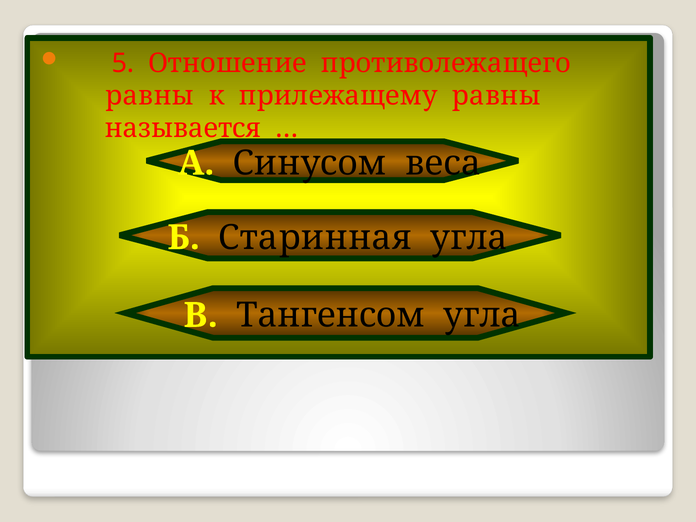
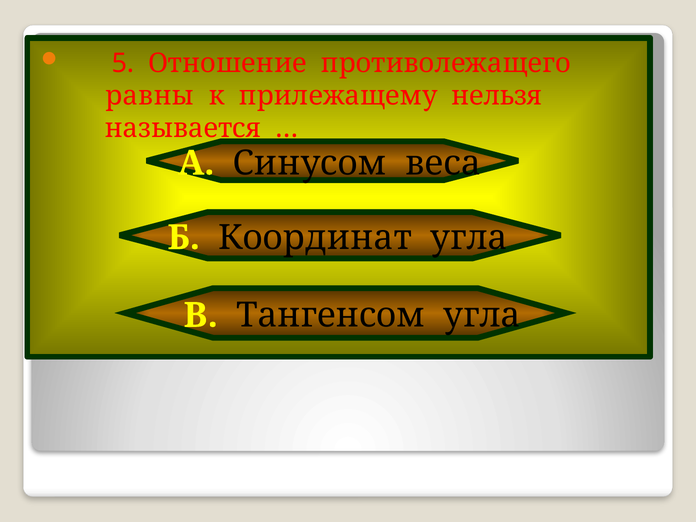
прилежащему равны: равны -> нельзя (497, 96)
Старинная: Старинная -> Координат (315, 238)
